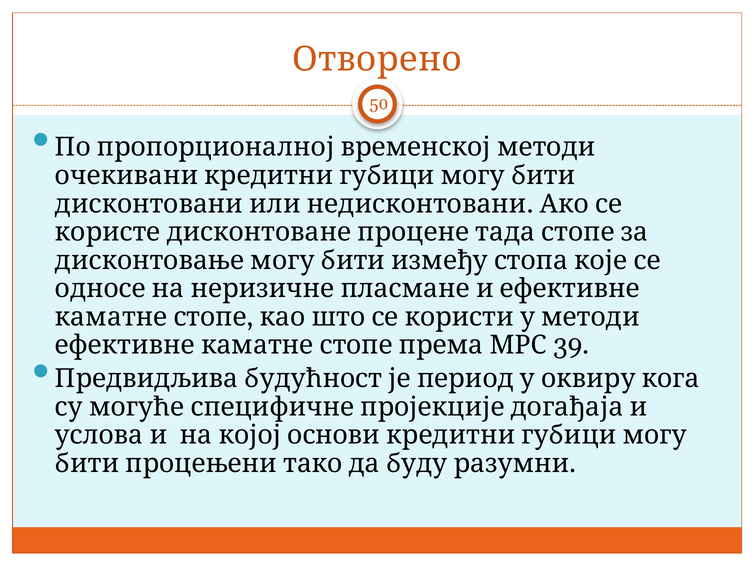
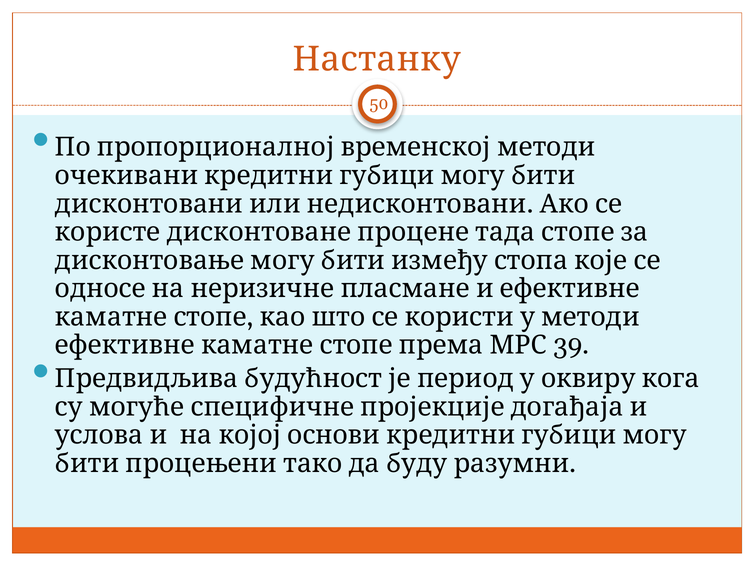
Отворено: Отворено -> Настанку (377, 59)
